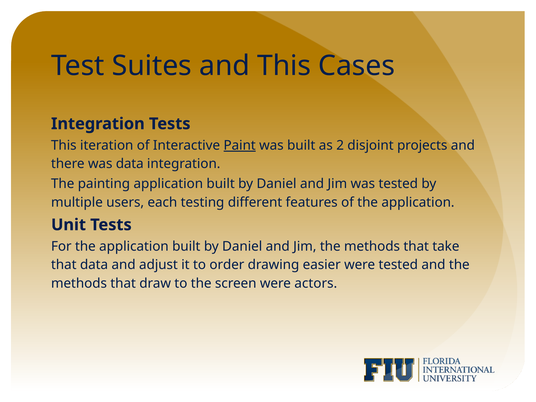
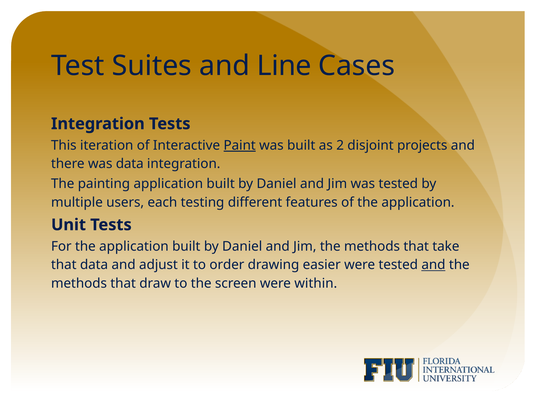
and This: This -> Line (284, 66)
and underline: none -> present (433, 265)
actors: actors -> within (316, 283)
